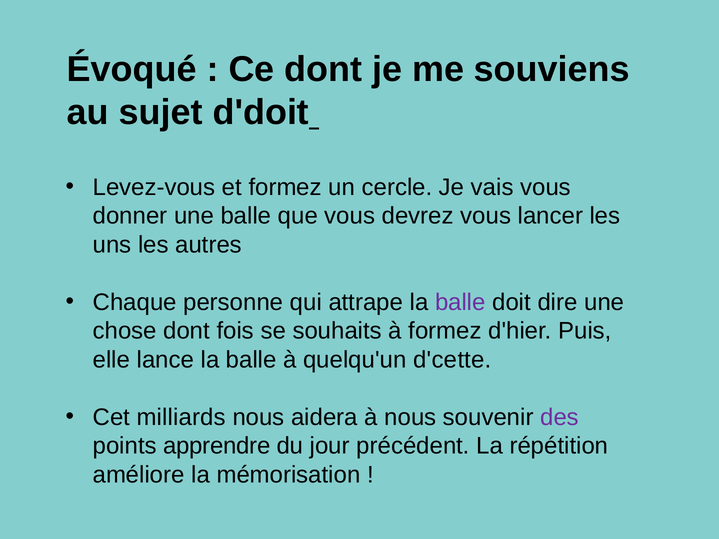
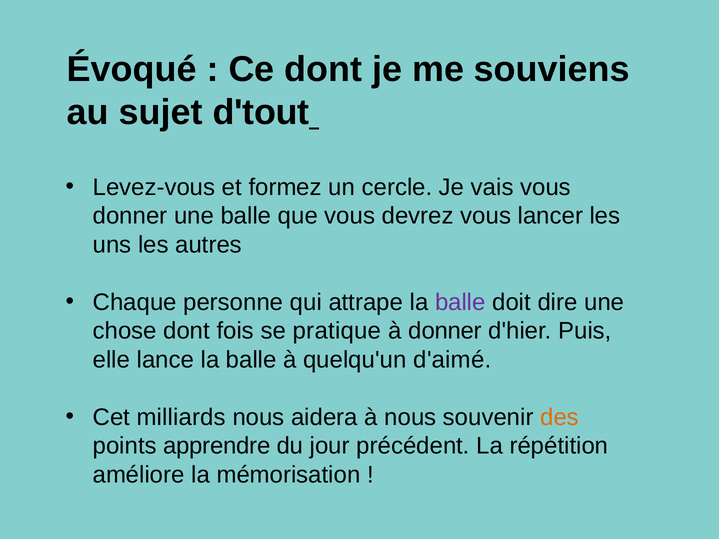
d'doit: d'doit -> d'tout (261, 113)
souhaits: souhaits -> pratique (337, 331)
à formez: formez -> donner (445, 331)
d'cette: d'cette -> d'aimé (452, 360)
des colour: purple -> orange (560, 417)
